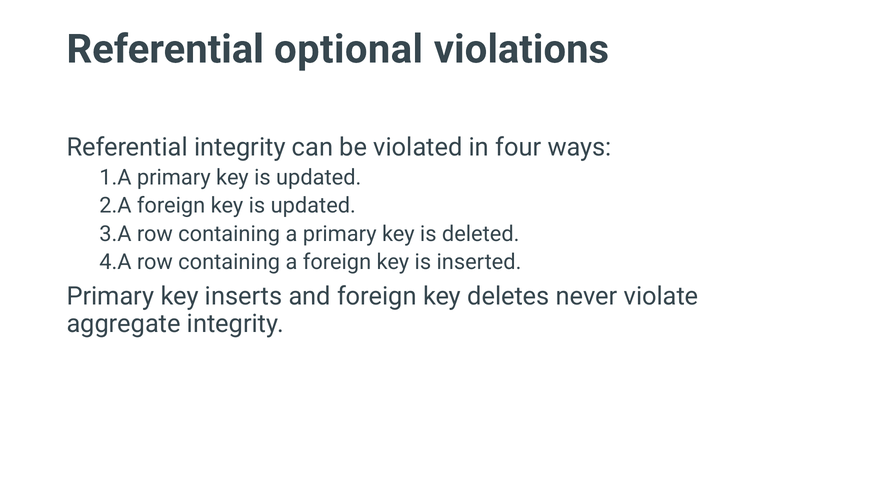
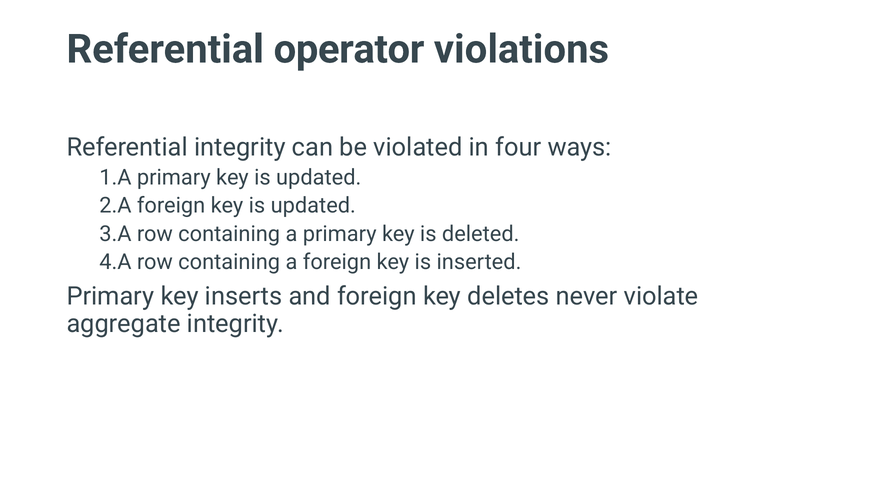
optional: optional -> operator (349, 49)
